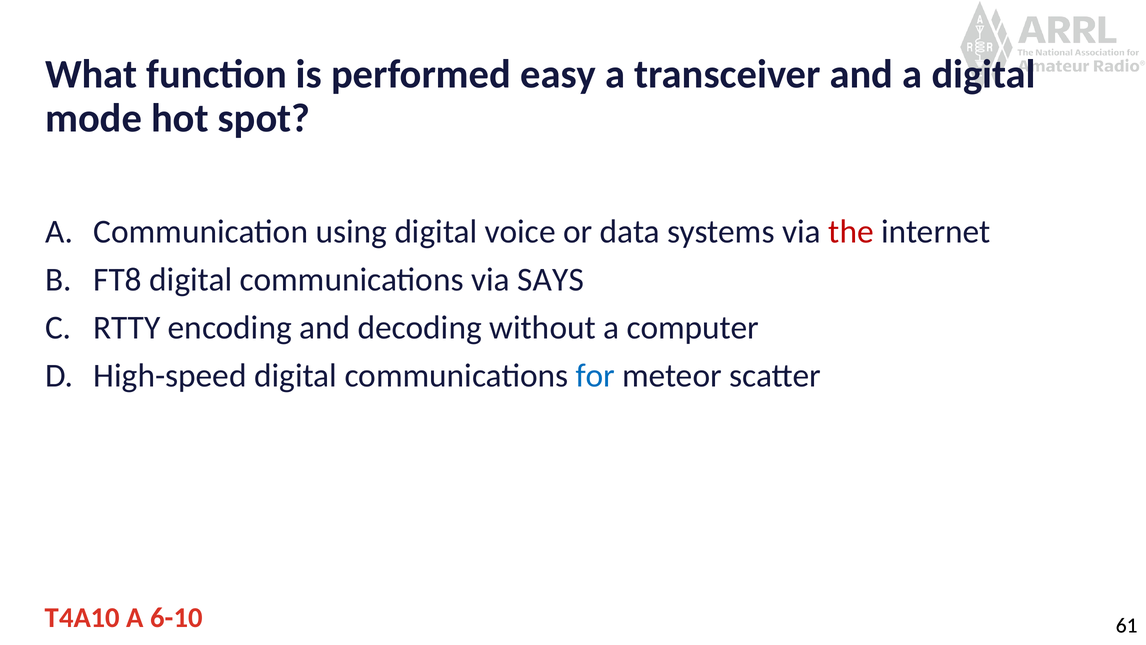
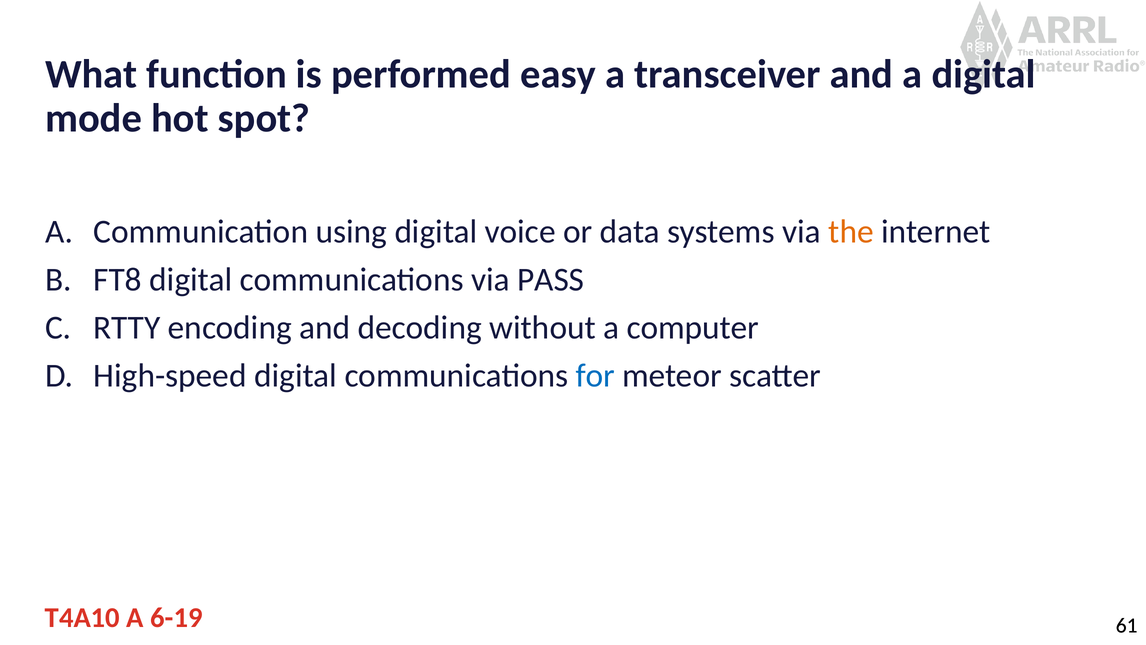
the colour: red -> orange (851, 232)
SAYS: SAYS -> PASS (551, 280)
6-10: 6-10 -> 6-19 (176, 617)
